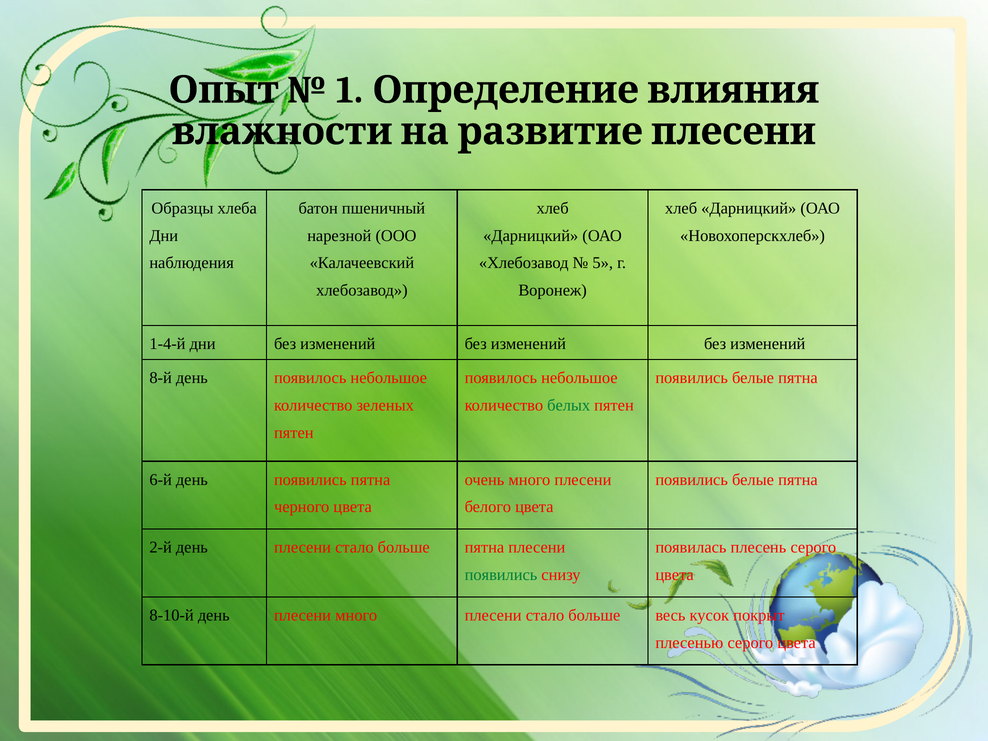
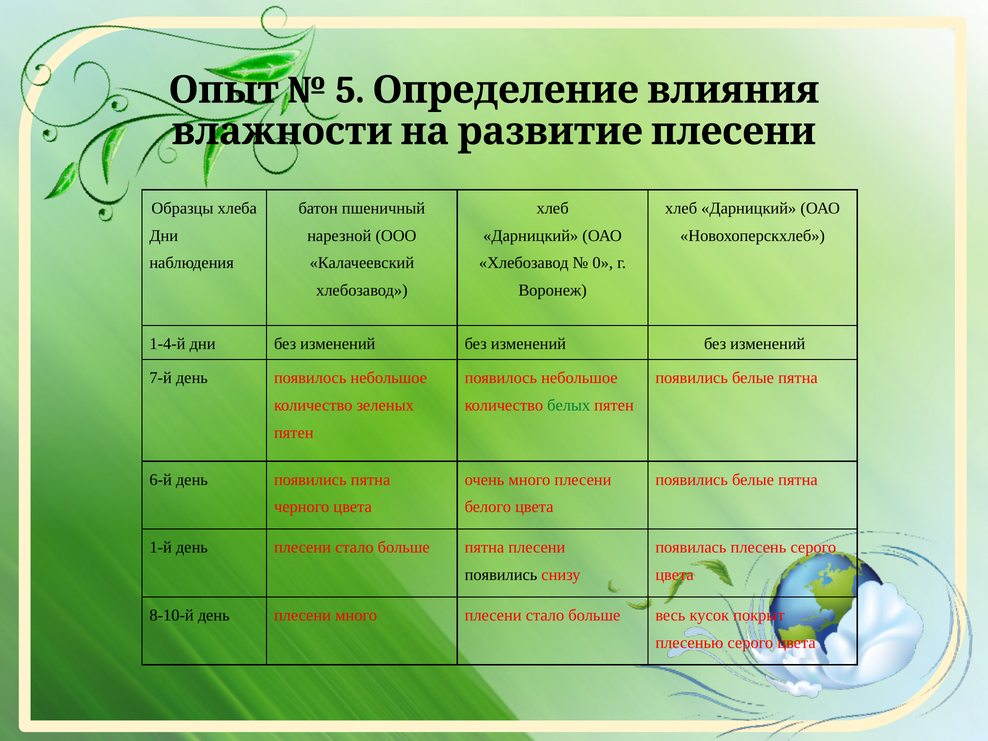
1: 1 -> 5 (350, 90)
5: 5 -> 0 (603, 263)
8-й: 8-й -> 7-й (161, 378)
2-й: 2-й -> 1-й (161, 547)
появились colour: green -> black (501, 575)
